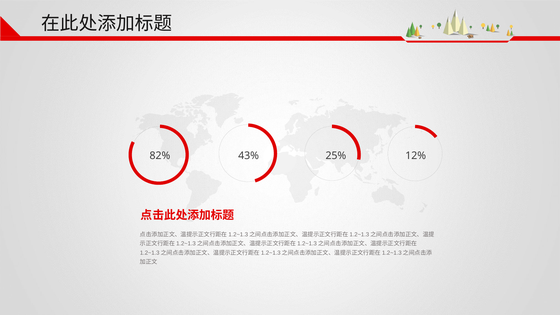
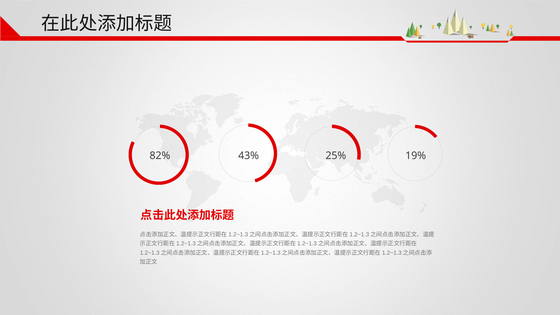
12%: 12% -> 19% (416, 156)
